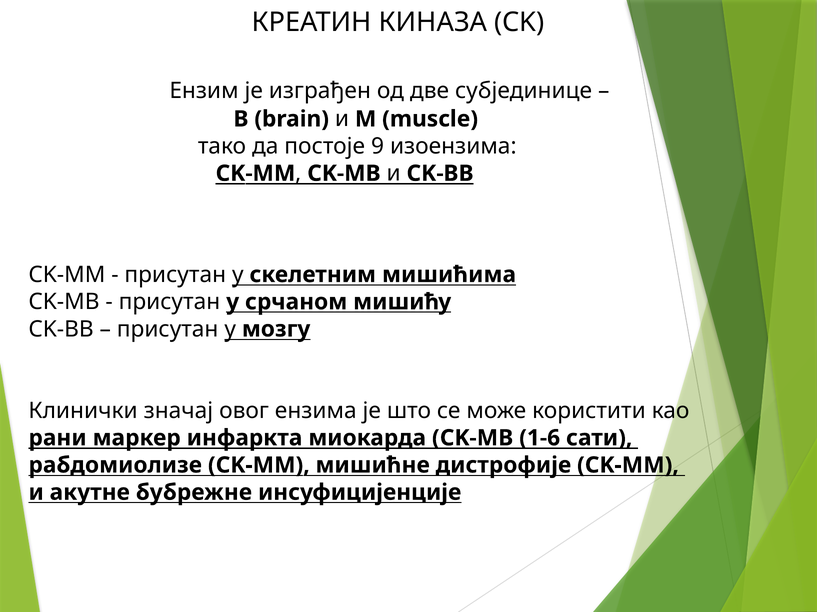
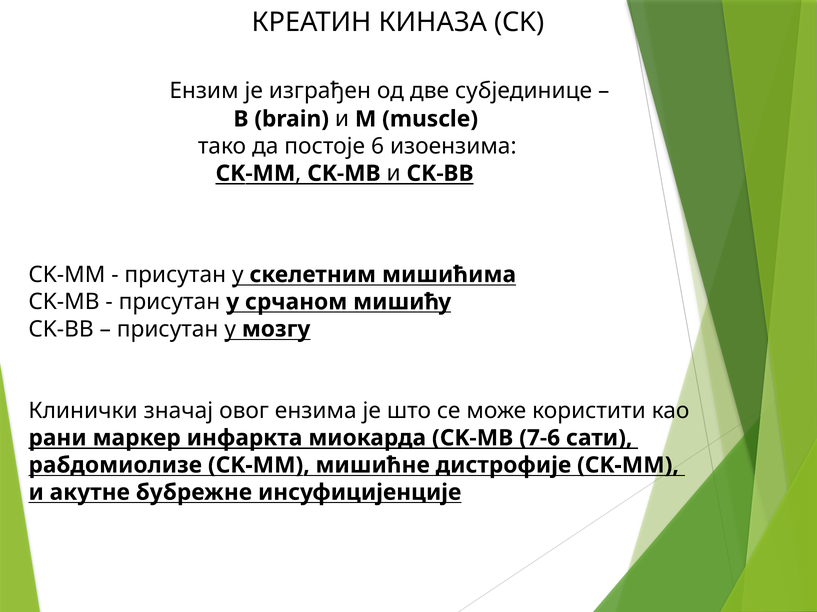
9: 9 -> 6 (378, 146)
1-6: 1-6 -> 7-6 (540, 438)
